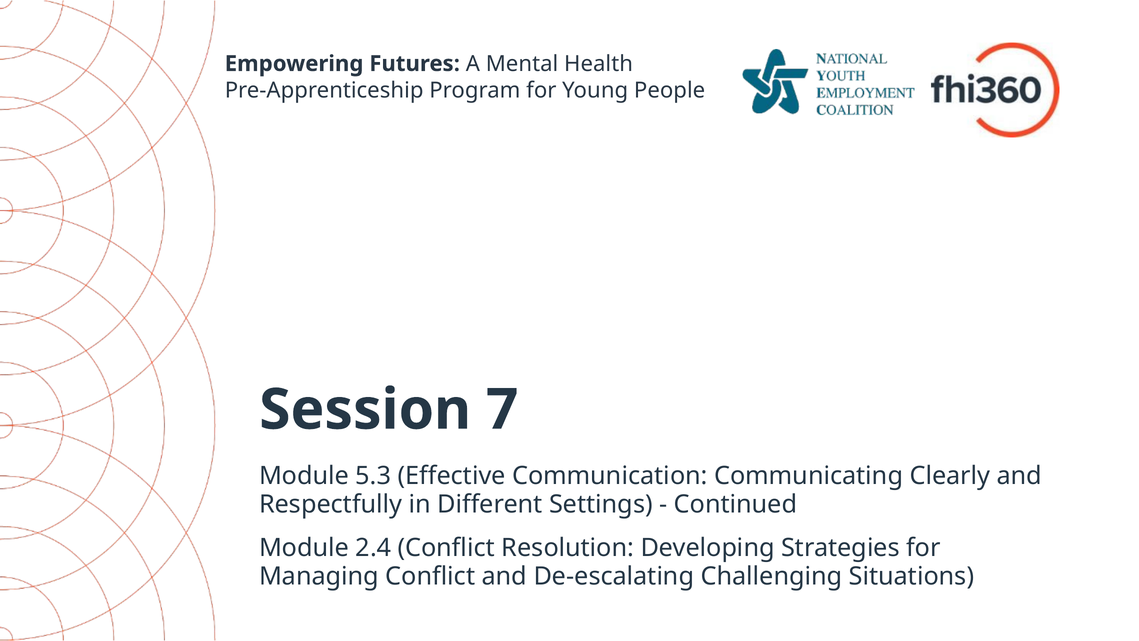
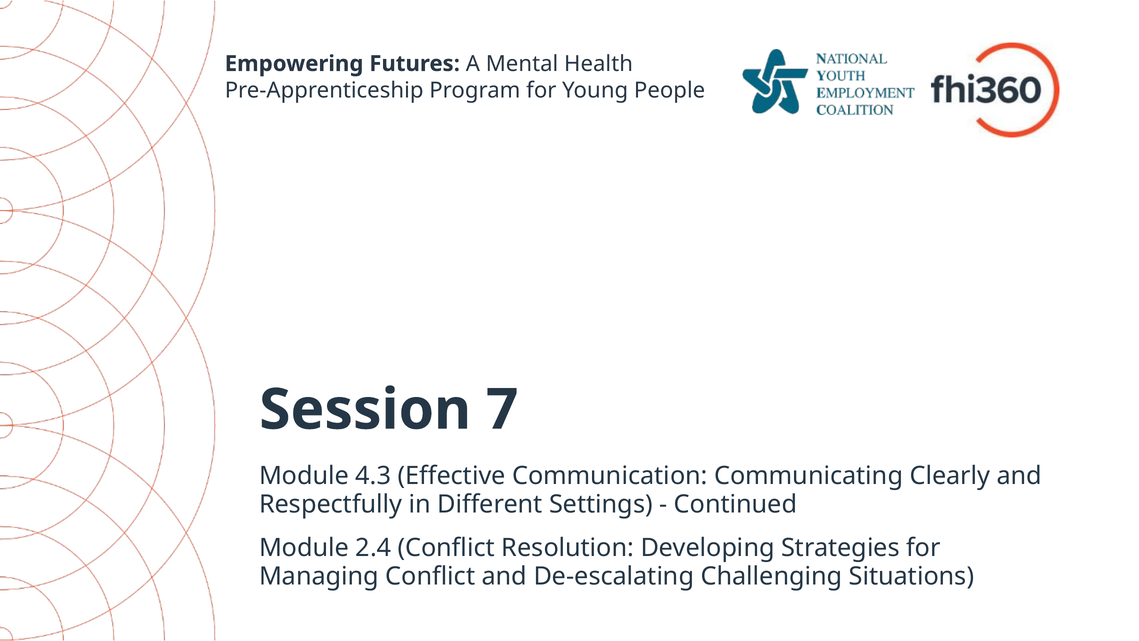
5.3: 5.3 -> 4.3 (373, 476)
